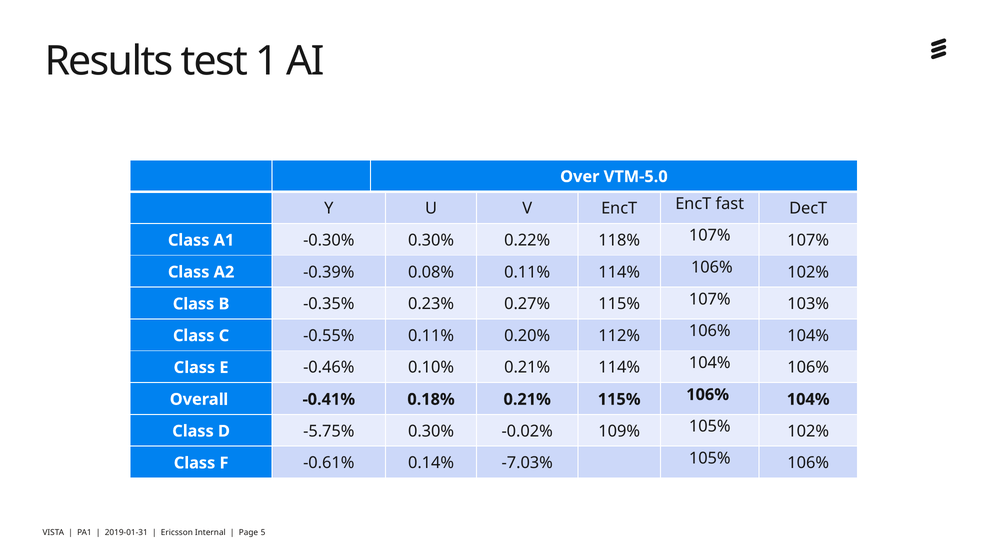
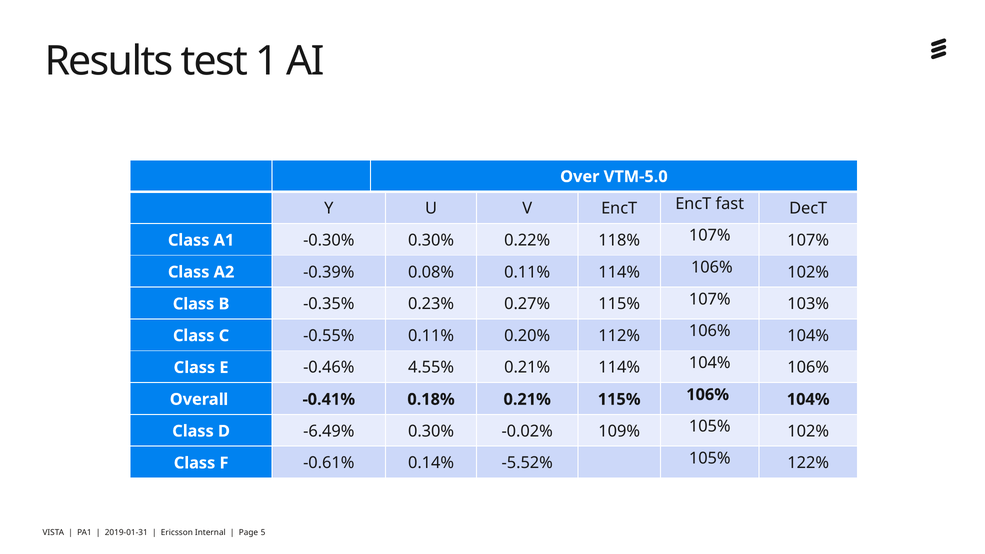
0.10%: 0.10% -> 4.55% (431, 368)
-5.75%: -5.75% -> -6.49% (329, 431)
-7.03%: -7.03% -> -5.52% (527, 463)
105% 106%: 106% -> 122% (808, 463)
